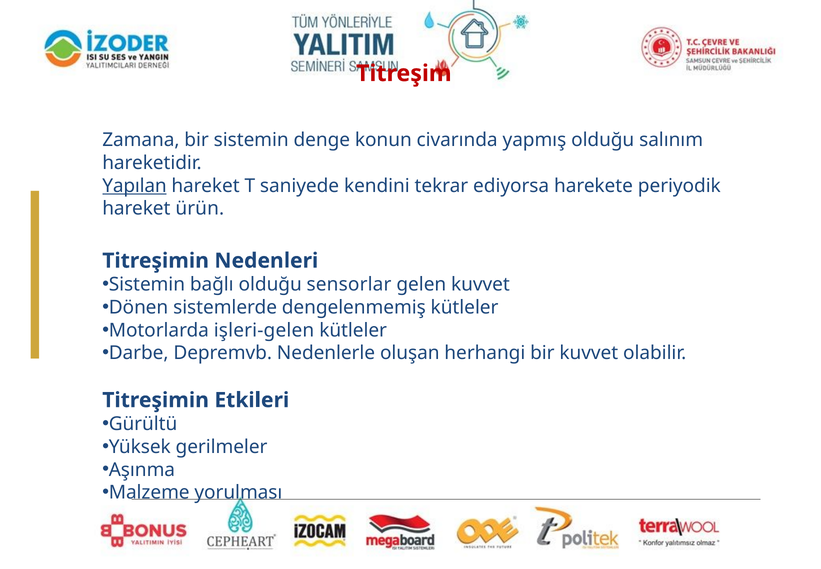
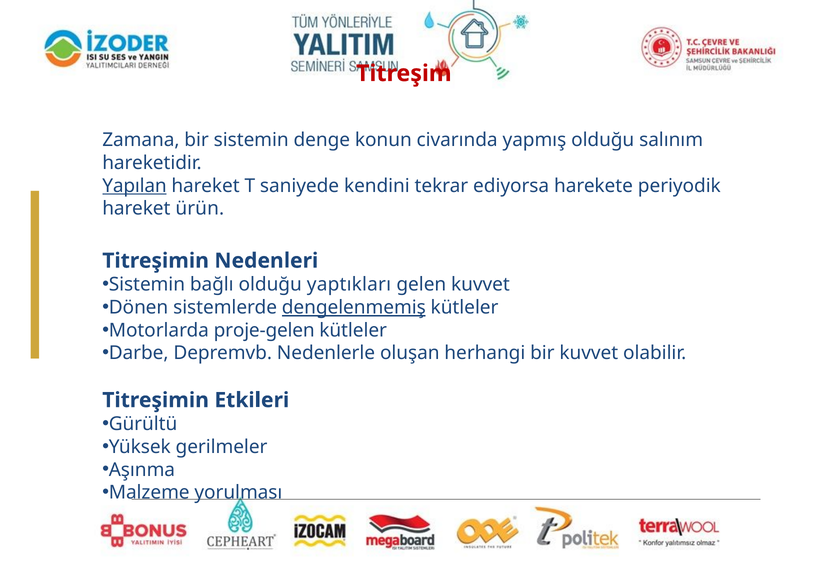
sensorlar: sensorlar -> yaptıkları (349, 284)
dengelenmemiş underline: none -> present (354, 307)
işleri-gelen: işleri-gelen -> proje-gelen (264, 330)
